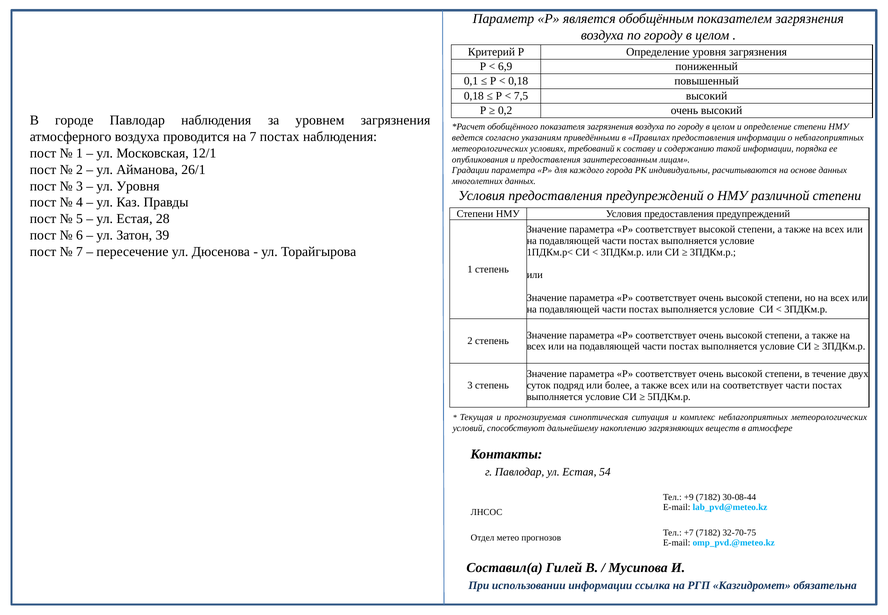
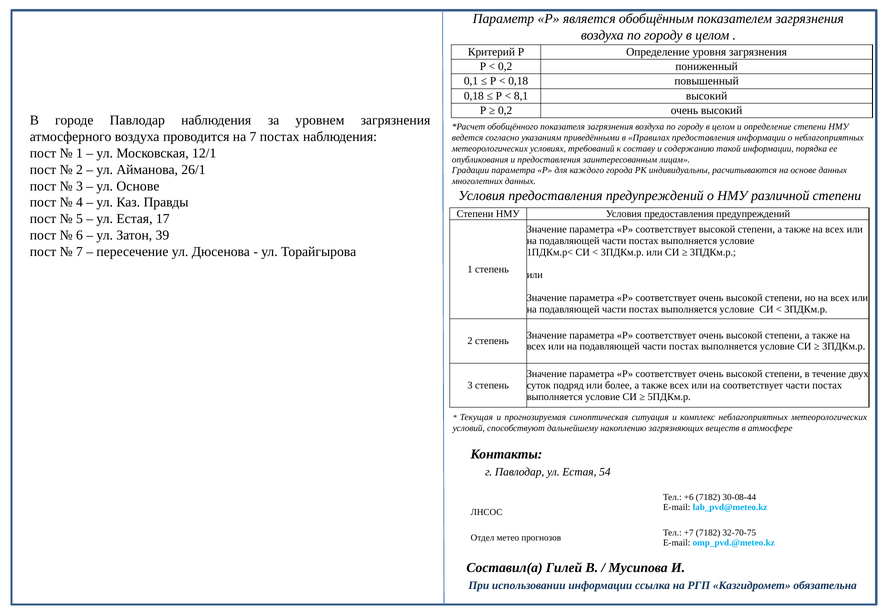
6,9: 6,9 -> 0,2 (505, 66)
7,5: 7,5 -> 8,1 (521, 96)
ул Уровня: Уровня -> Основе (138, 186)
28: 28 -> 17 (163, 219)
+9: +9 -> +6 (689, 497)
